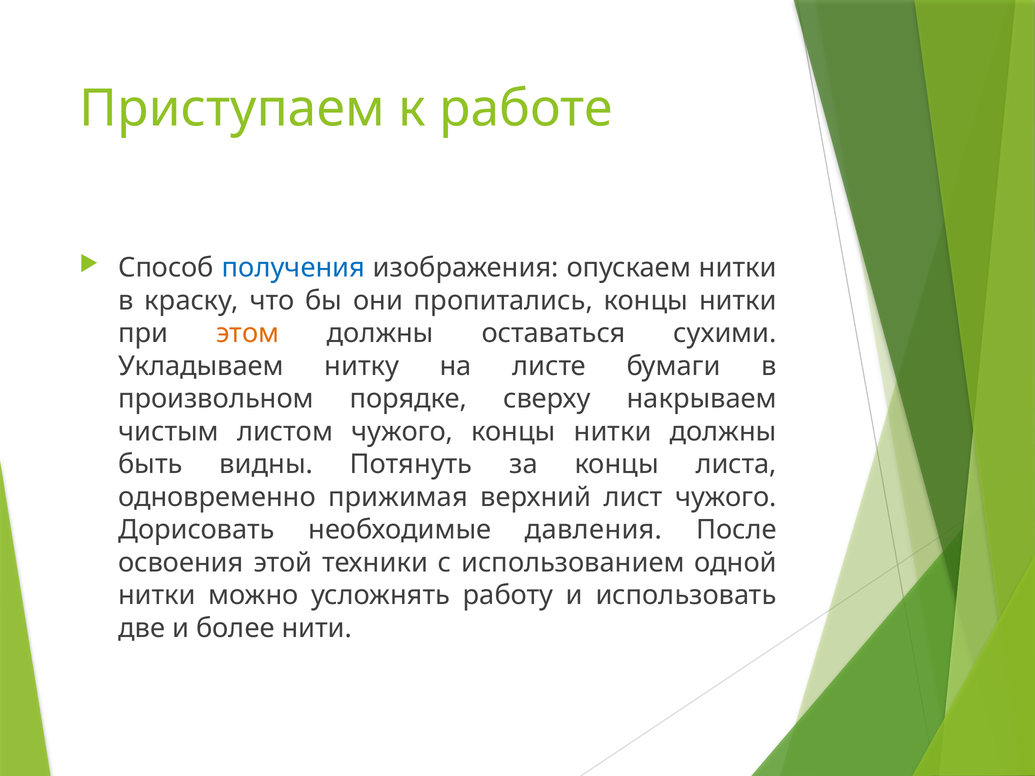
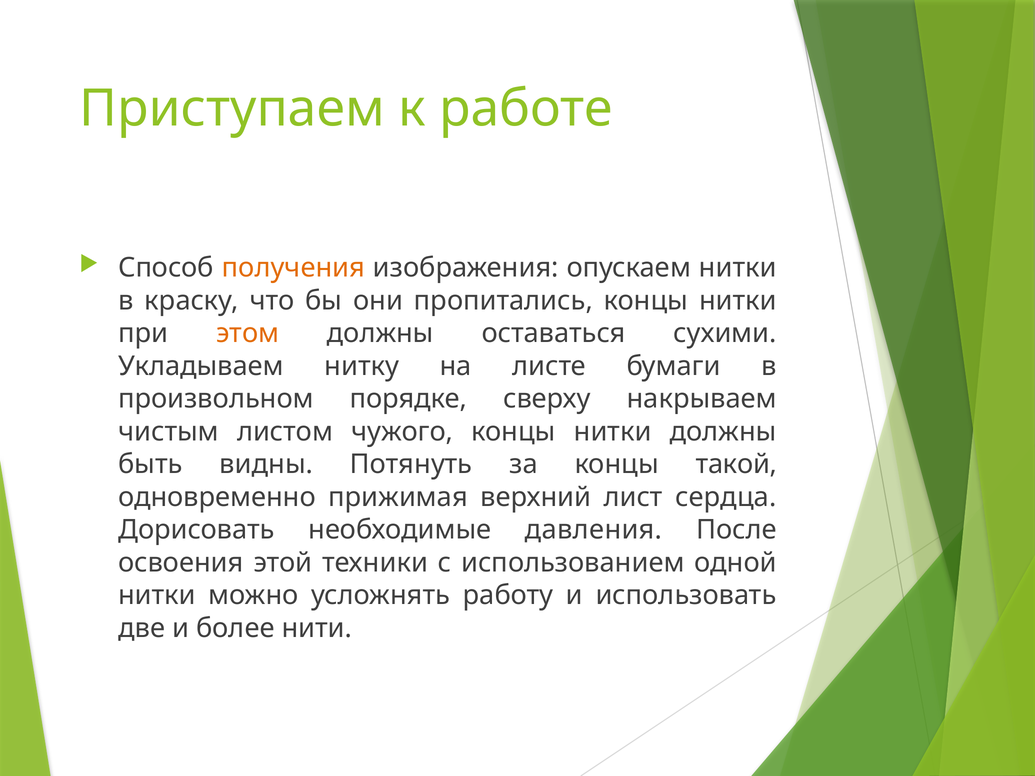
получения colour: blue -> orange (293, 268)
листа: листа -> такой (736, 465)
лист чужого: чужого -> сердца (726, 497)
